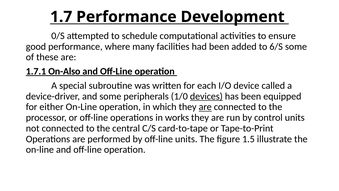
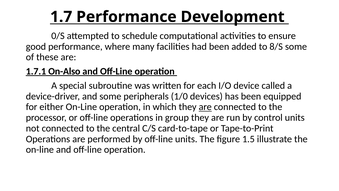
6/S: 6/S -> 8/S (276, 46)
devices underline: present -> none (206, 96)
works: works -> group (177, 117)
